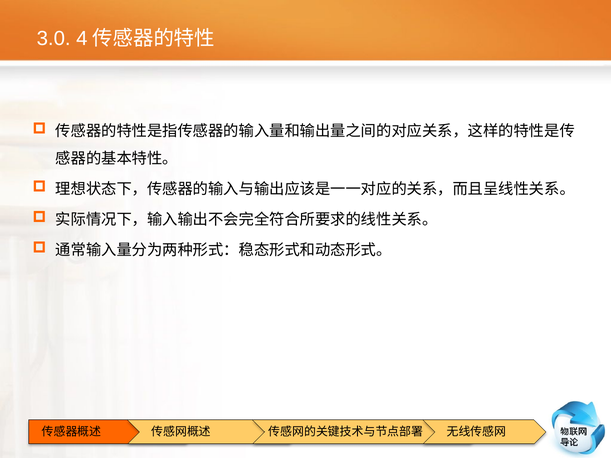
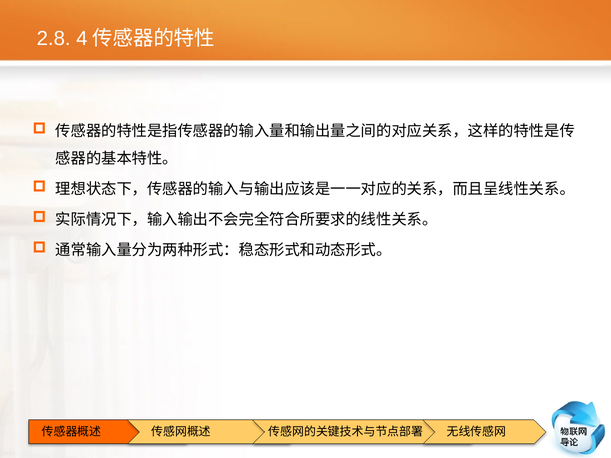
3.0: 3.0 -> 2.8 (54, 39)
